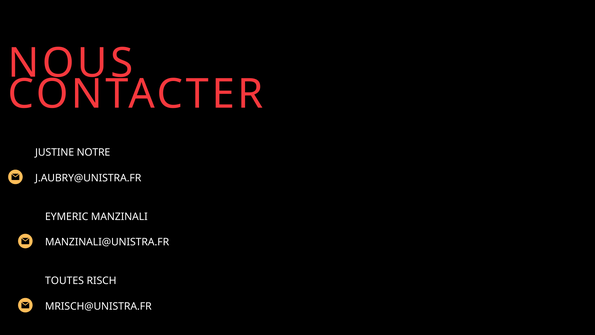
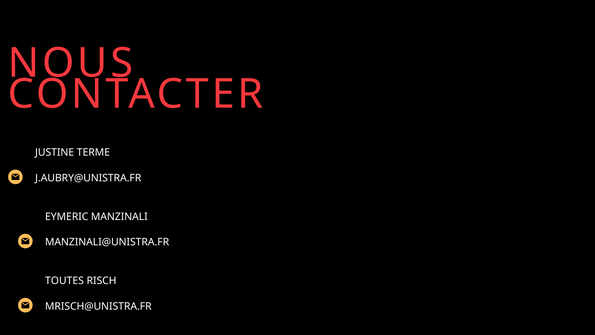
NOTRE: NOTRE -> TERME (93, 152)
